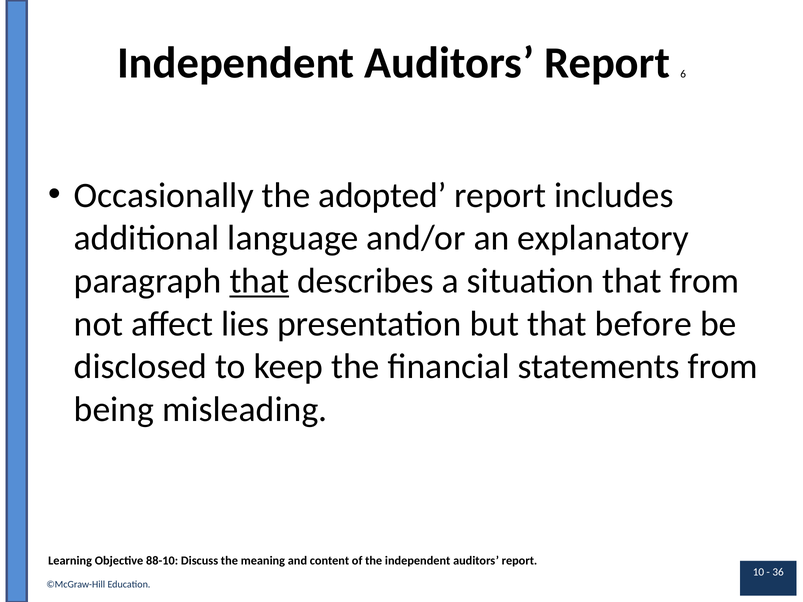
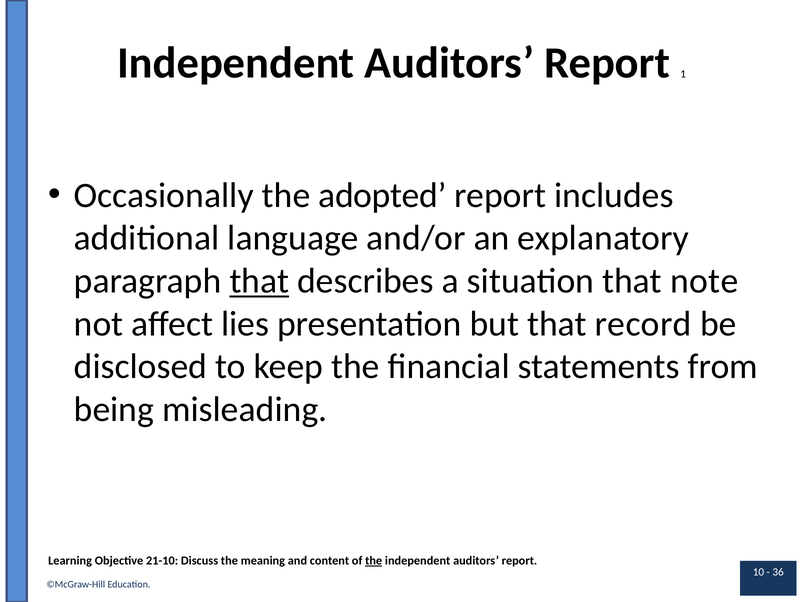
6: 6 -> 1 (683, 74)
that from: from -> note (704, 281)
before: before -> record (643, 324)
88-10: 88-10 -> 21-10 (162, 561)
the underline: none -> present (374, 561)
